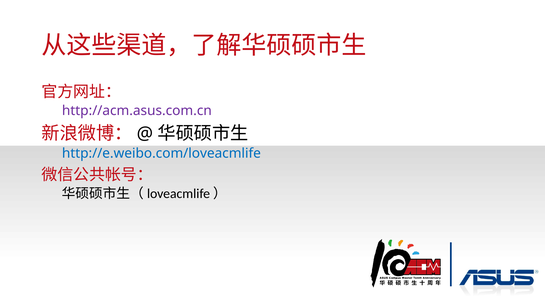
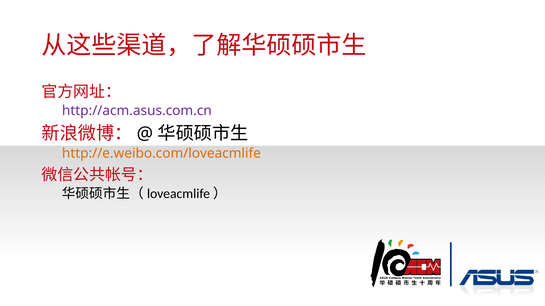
http://e.weibo.com/loveacmlife colour: blue -> orange (161, 154)
